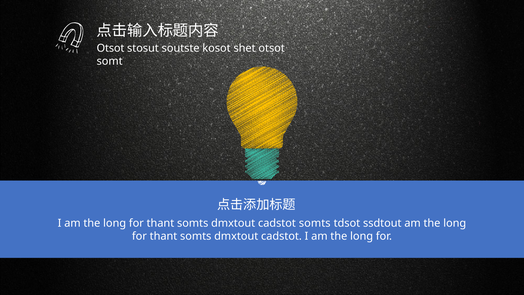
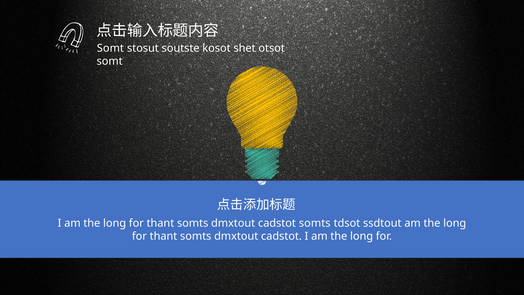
Otsot: Otsot -> Somt (110, 48)
